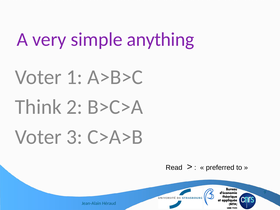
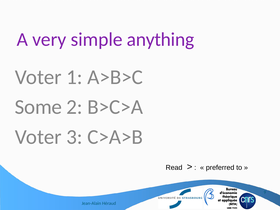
Think: Think -> Some (38, 107)
